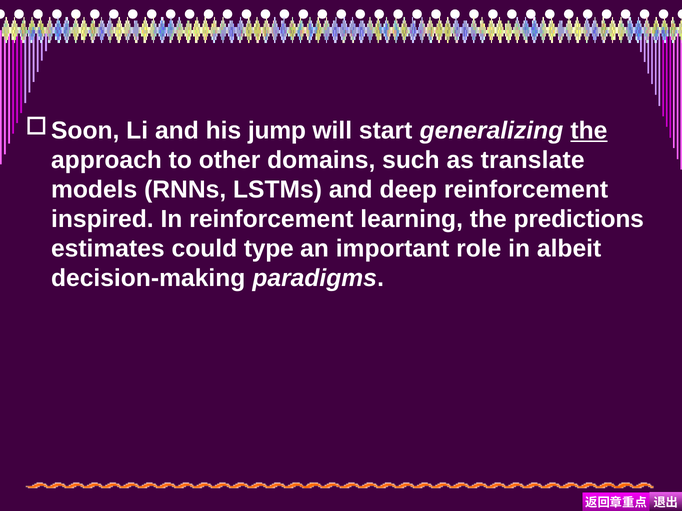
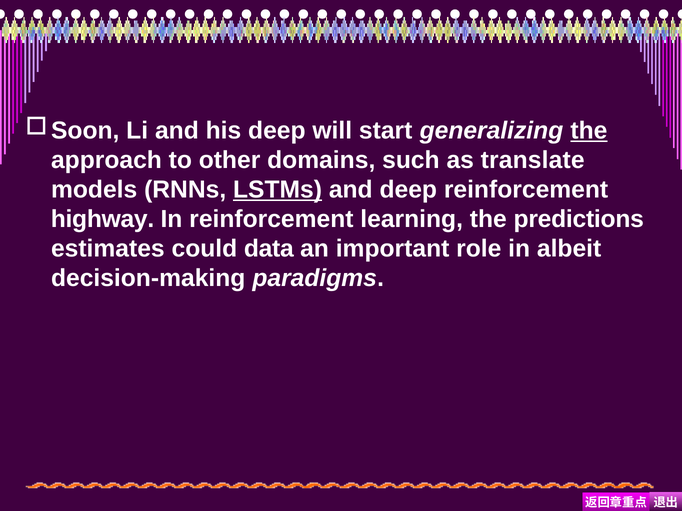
his jump: jump -> deep (277, 131)
LSTMs underline: none -> present (278, 190)
inspired: inspired -> highway (103, 219)
type: type -> data (269, 249)
